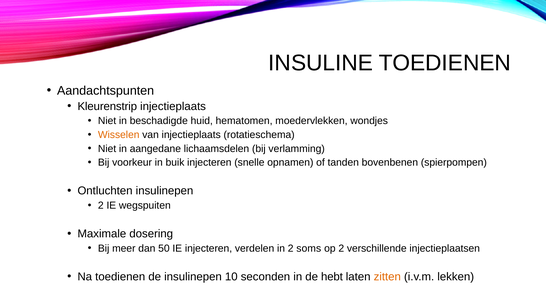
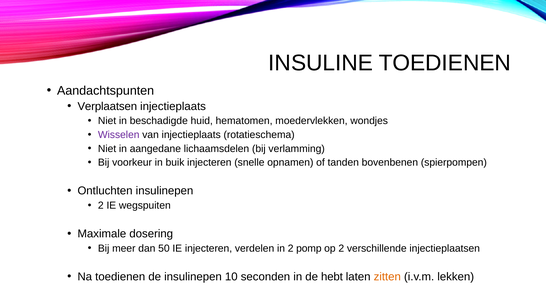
Kleurenstrip: Kleurenstrip -> Verplaatsen (107, 106)
Wisselen colour: orange -> purple (119, 135)
soms: soms -> pomp (309, 248)
